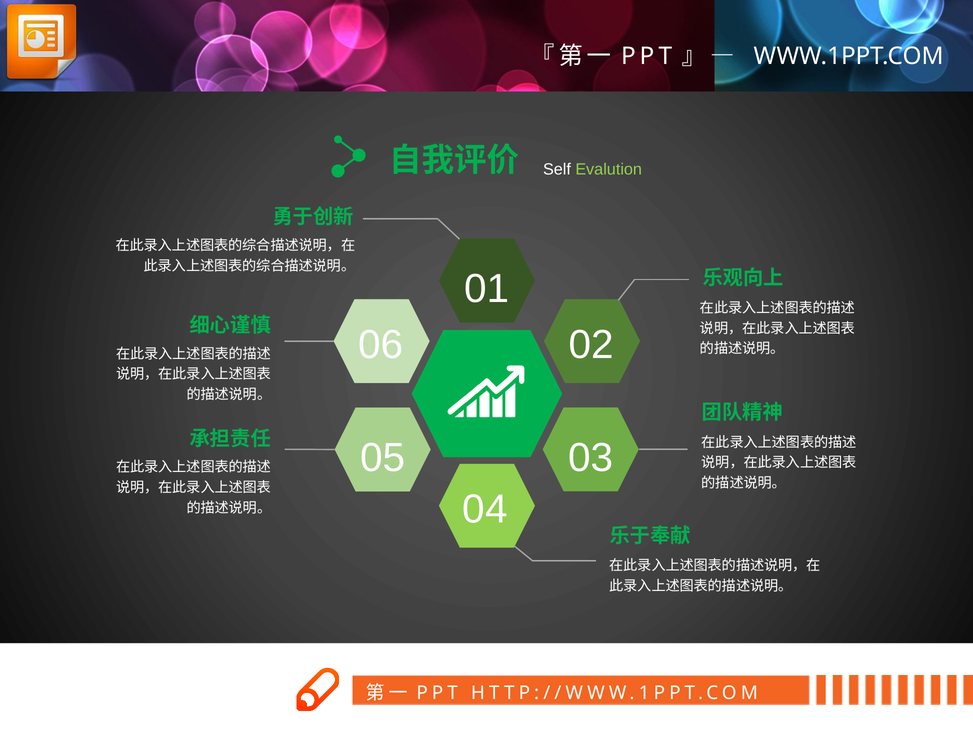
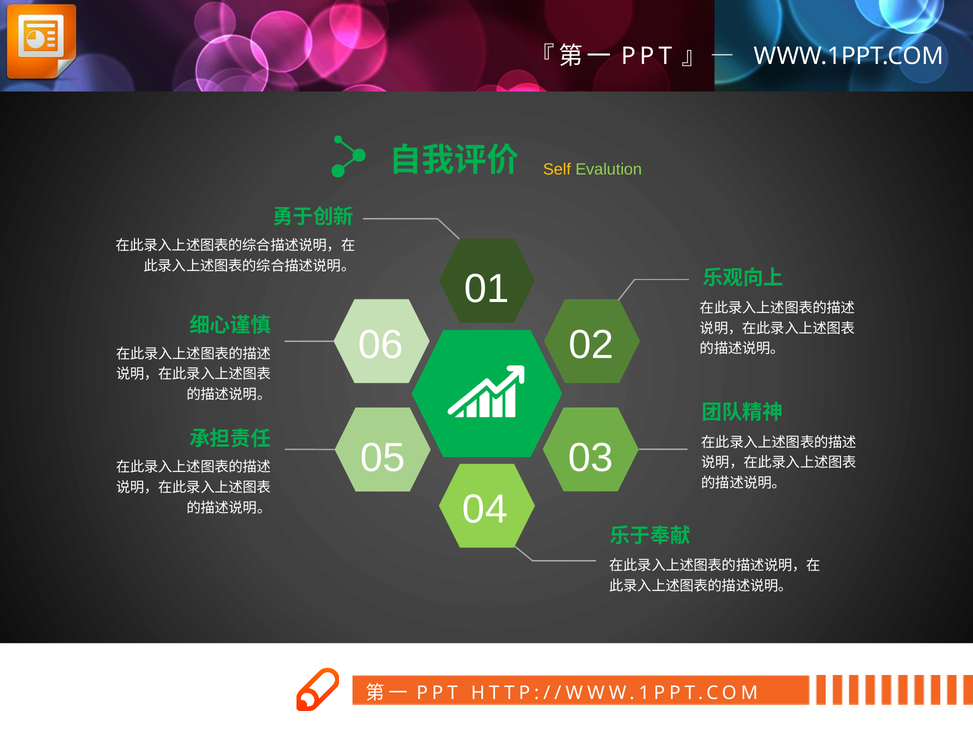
Self colour: white -> yellow (557, 169)
